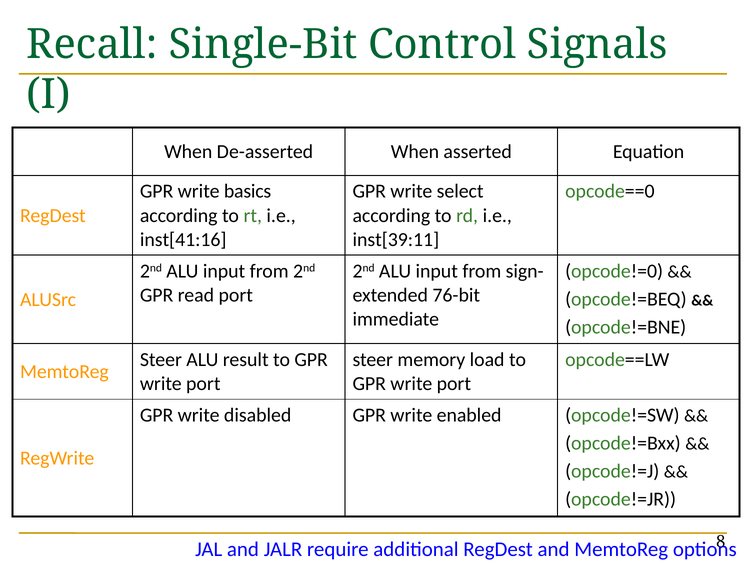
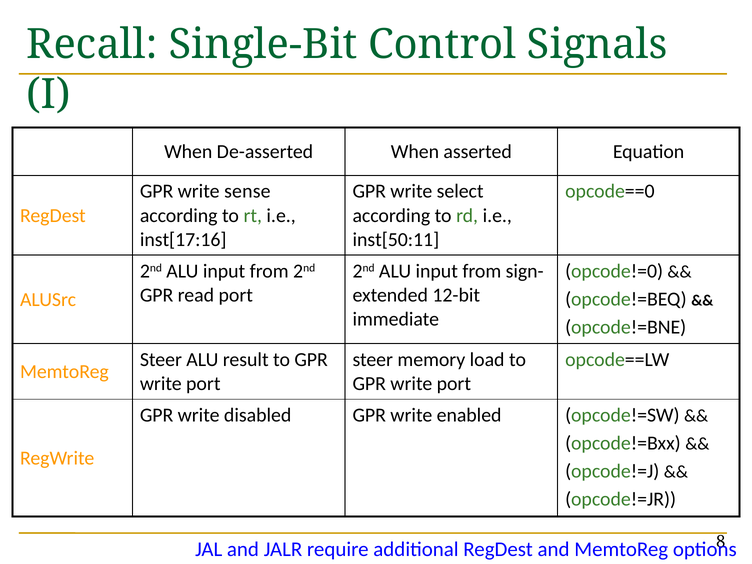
basics: basics -> sense (247, 191)
inst[41:16: inst[41:16 -> inst[17:16 (183, 240)
inst[39:11: inst[39:11 -> inst[50:11 (396, 240)
76-bit: 76-bit -> 12-bit (456, 295)
